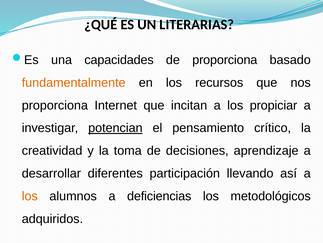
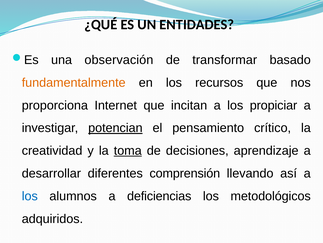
LITERARIAS: LITERARIAS -> ENTIDADES (197, 24)
capacidades: capacidades -> observación (119, 60)
de proporciona: proporciona -> transformar (225, 60)
toma underline: none -> present (128, 150)
participación: participación -> comprensión (185, 173)
los colour: orange -> blue (30, 196)
